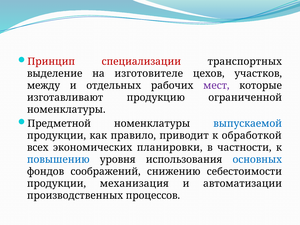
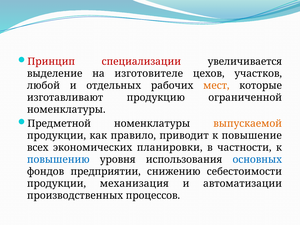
транспортных: транспортных -> увеличивается (245, 62)
между: между -> любой (43, 86)
мест colour: purple -> orange (216, 86)
выпускаемой colour: blue -> orange (248, 124)
обработкой: обработкой -> повышение (252, 136)
соображений: соображений -> предприятии (106, 172)
